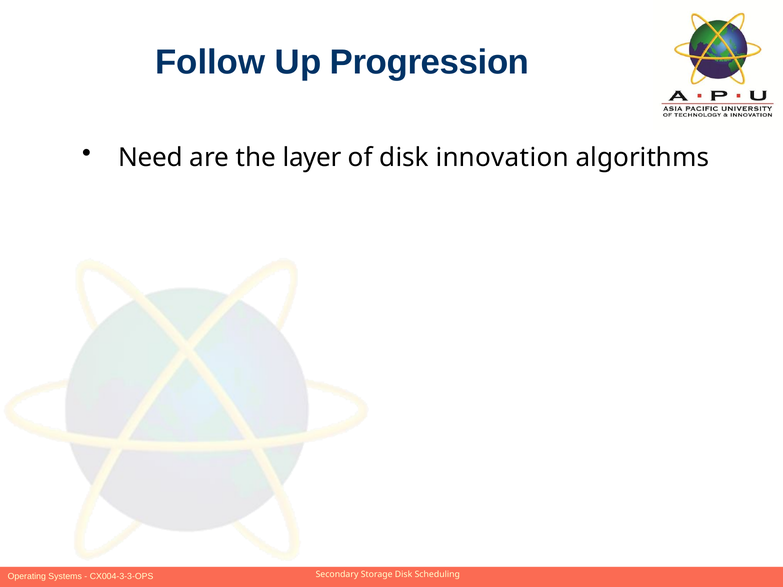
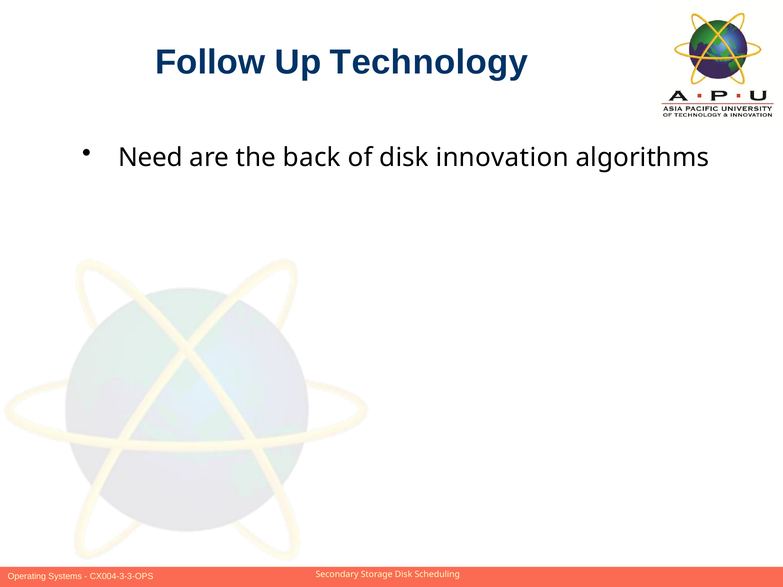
Progression: Progression -> Technology (429, 62)
layer: layer -> back (312, 158)
